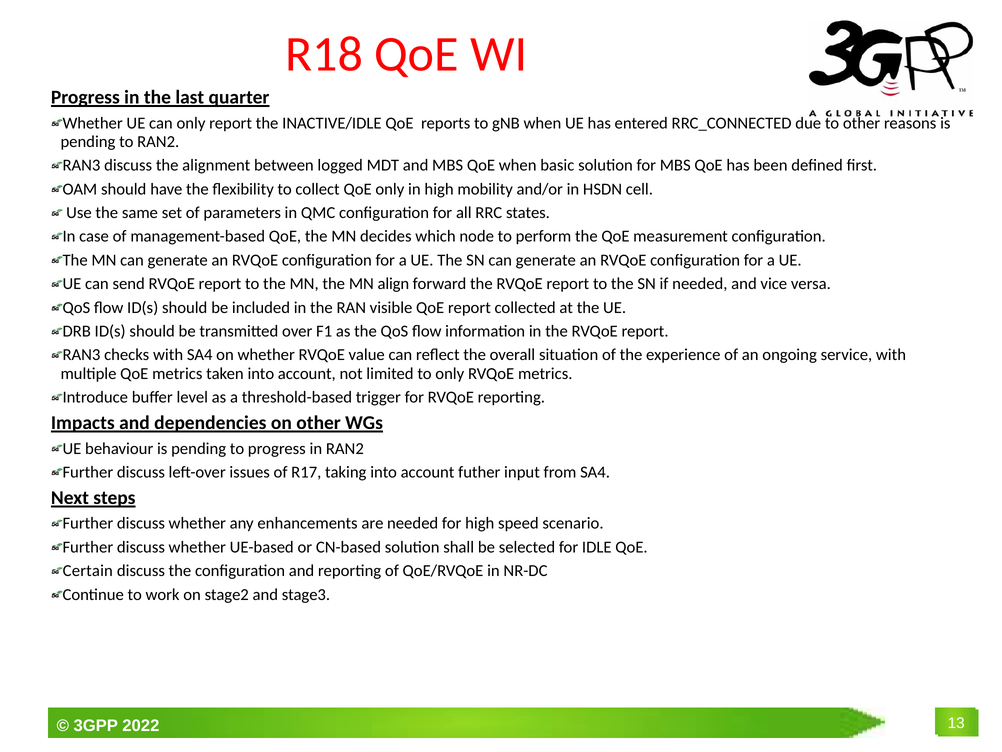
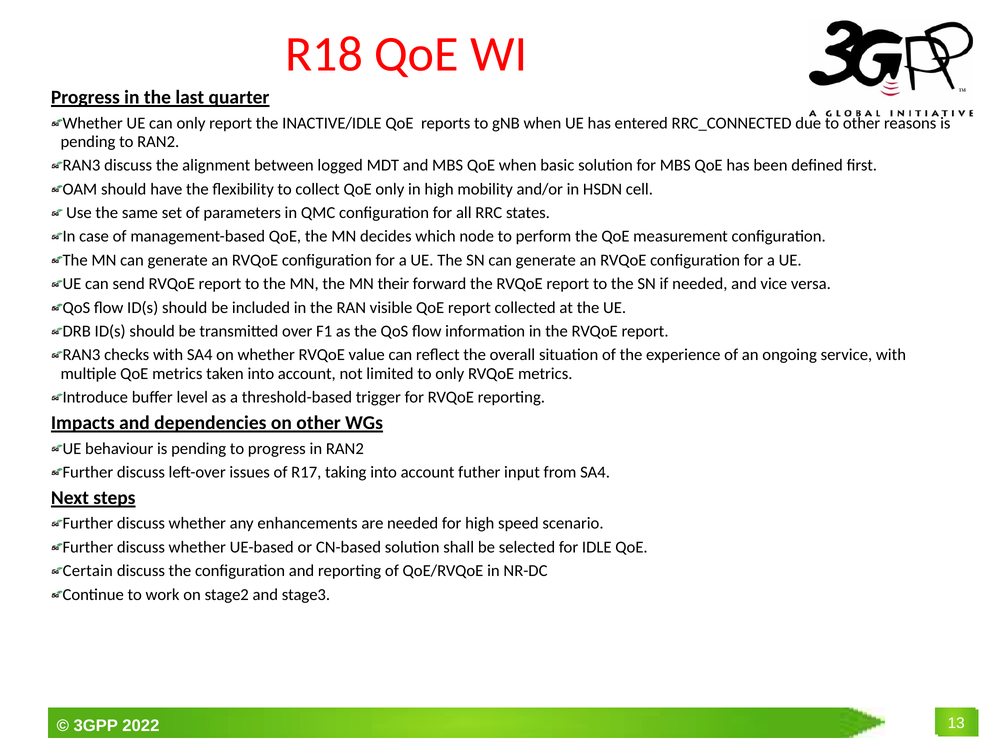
align: align -> their (393, 284)
